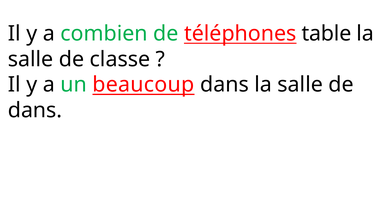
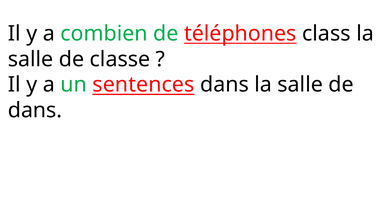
table: table -> class (326, 34)
beaucoup: beaucoup -> sentences (143, 85)
